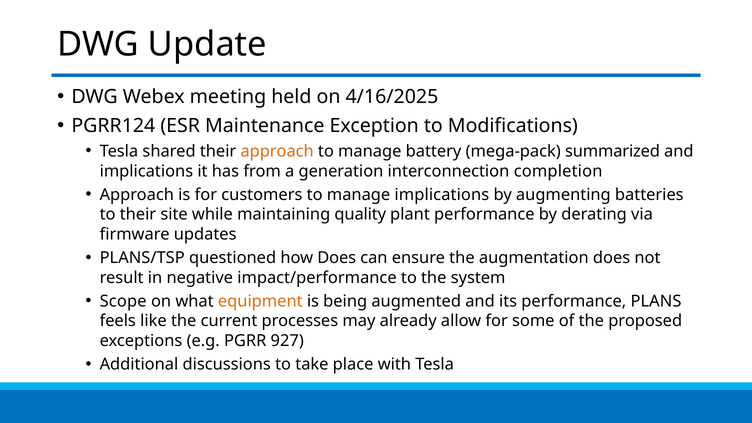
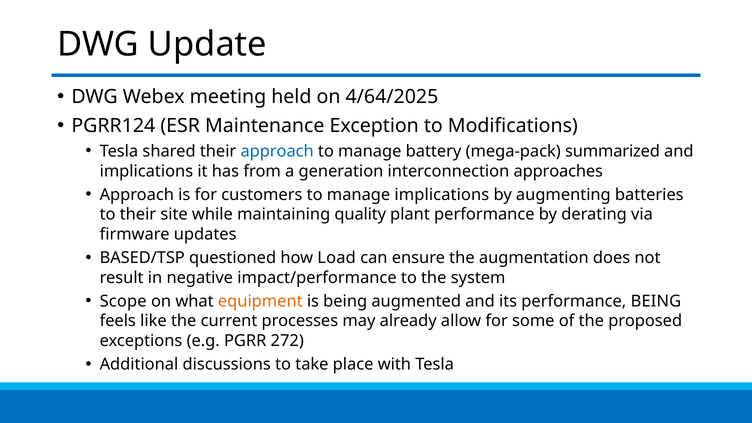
4/16/2025: 4/16/2025 -> 4/64/2025 (392, 97)
approach colour: orange -> blue (277, 151)
completion: completion -> approaches (558, 171)
PLANS/TSP: PLANS/TSP -> BASED/TSP (142, 258)
how Does: Does -> Load (337, 258)
performance PLANS: PLANS -> BEING (656, 301)
927: 927 -> 272 (287, 341)
